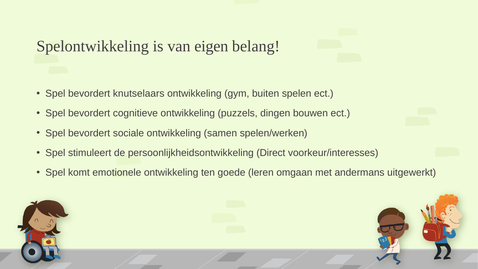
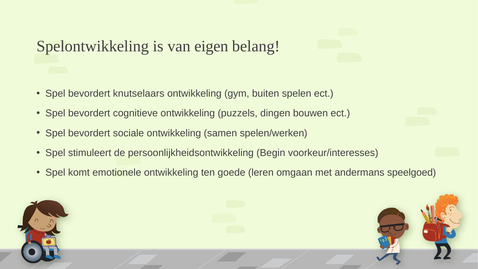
Direct: Direct -> Begin (271, 153)
uitgewerkt: uitgewerkt -> speelgoed (412, 172)
